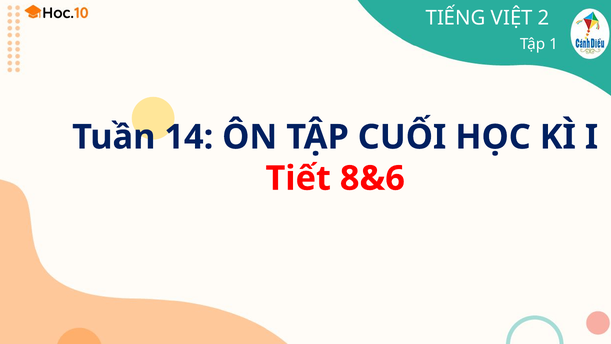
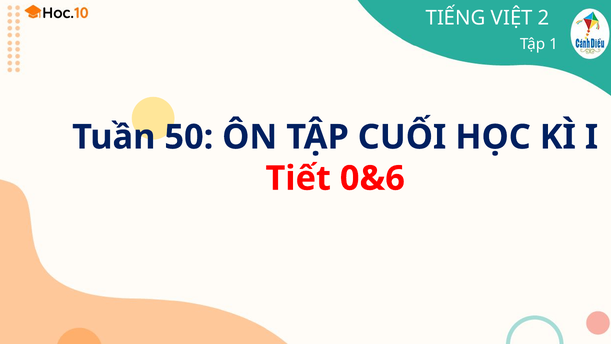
14: 14 -> 50 (189, 137)
8&6: 8&6 -> 0&6 (372, 178)
